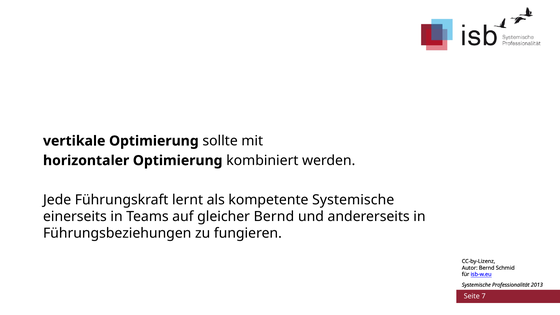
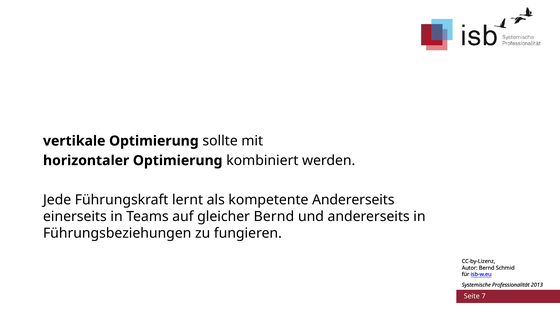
kompetente Systemische: Systemische -> Andererseits (353, 200)
